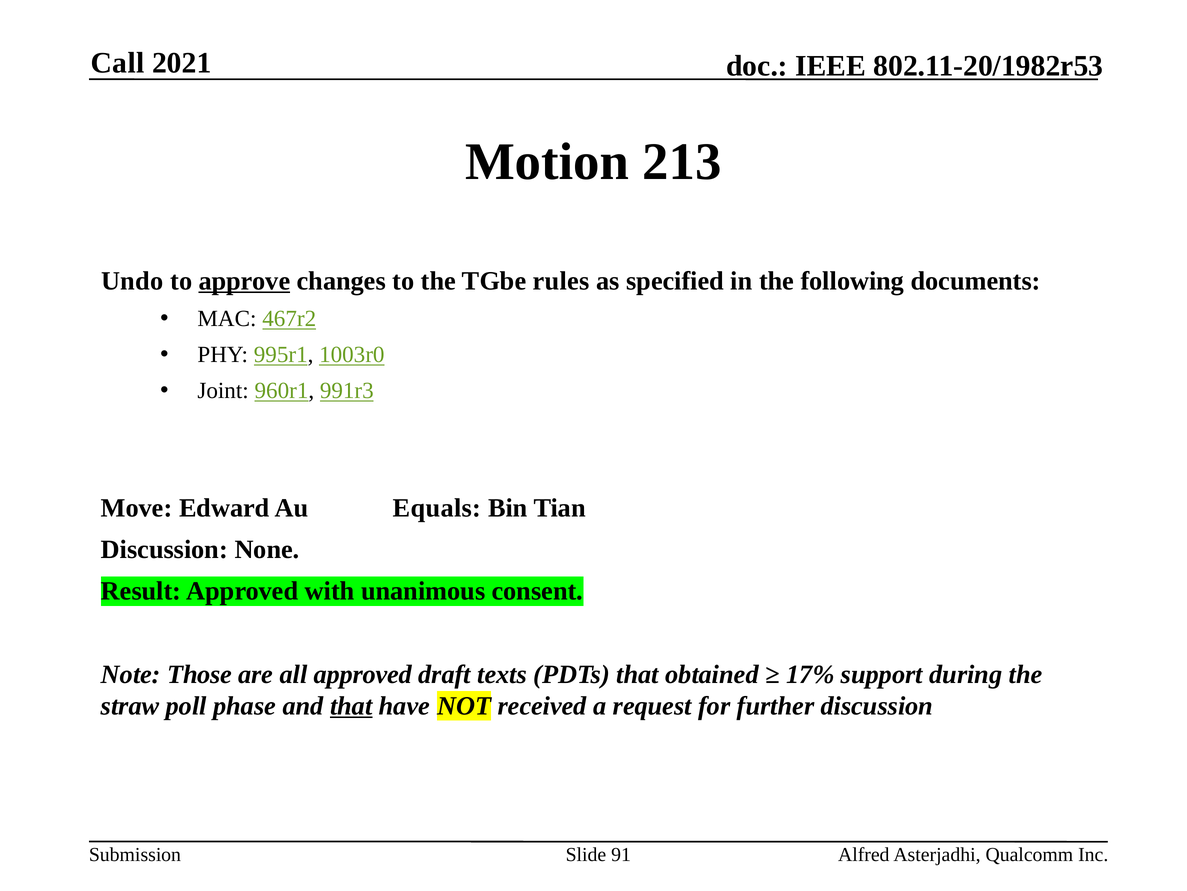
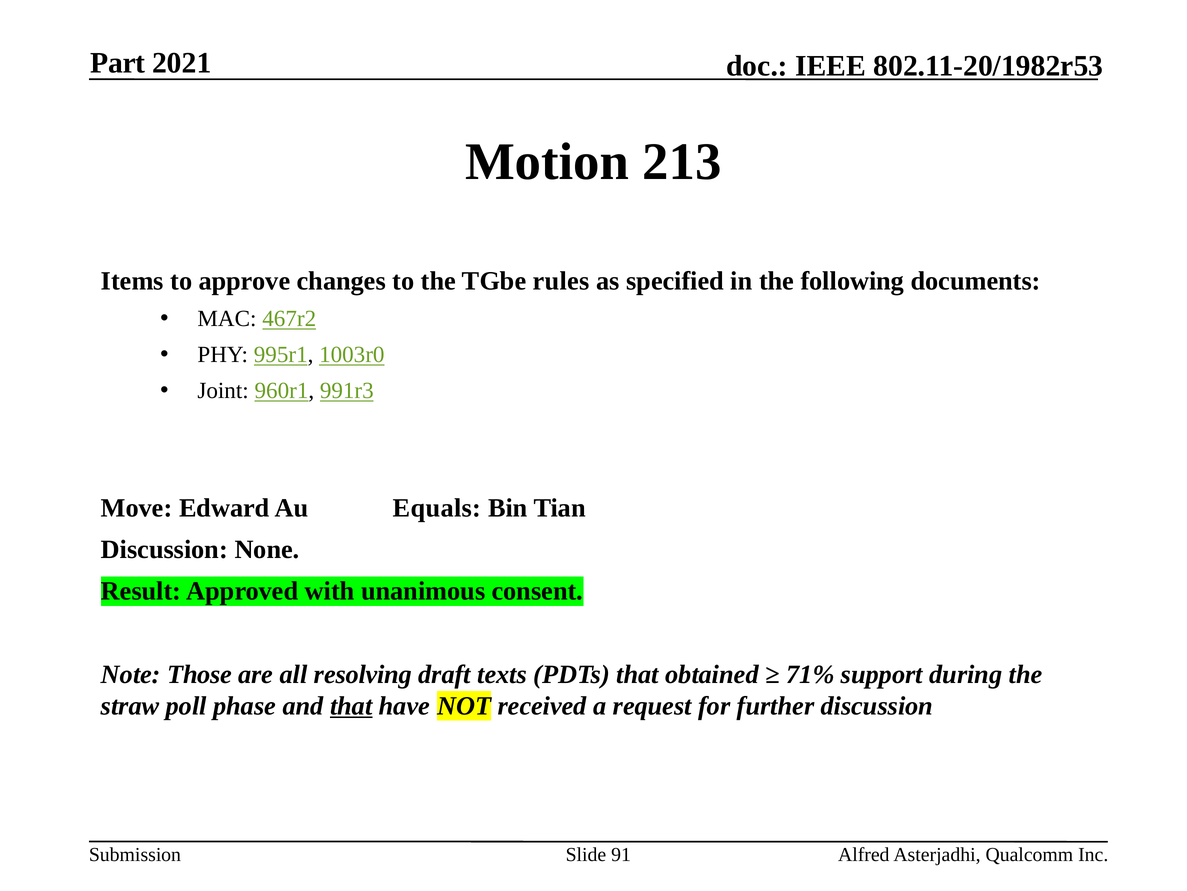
Call: Call -> Part (118, 63)
Undo: Undo -> Items (132, 281)
approve underline: present -> none (244, 281)
all approved: approved -> resolving (363, 674)
17%: 17% -> 71% (810, 674)
